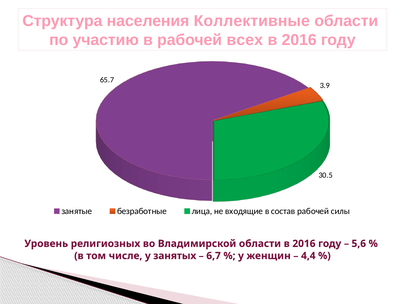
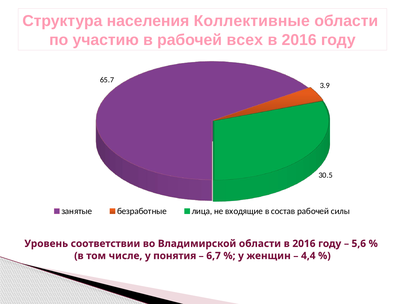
религиозных: религиозных -> соответствии (106, 243)
занятых: занятых -> понятия (175, 256)
